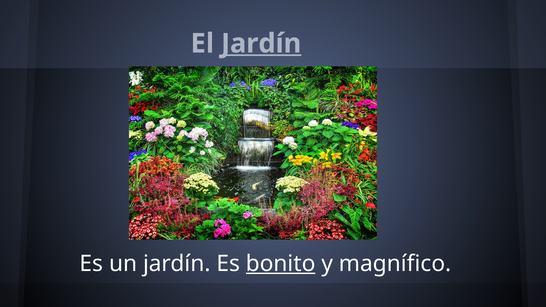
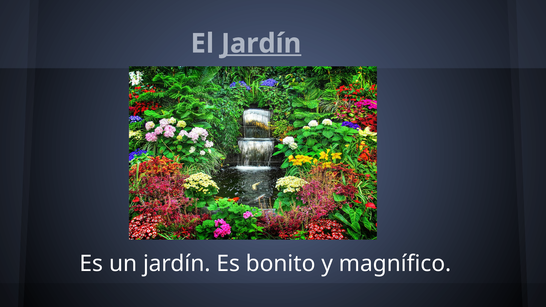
bonito underline: present -> none (281, 264)
